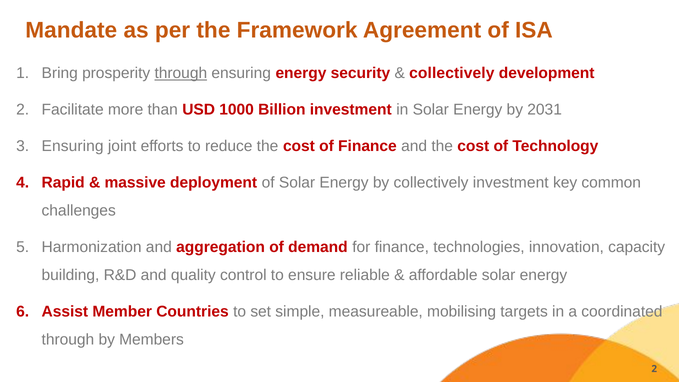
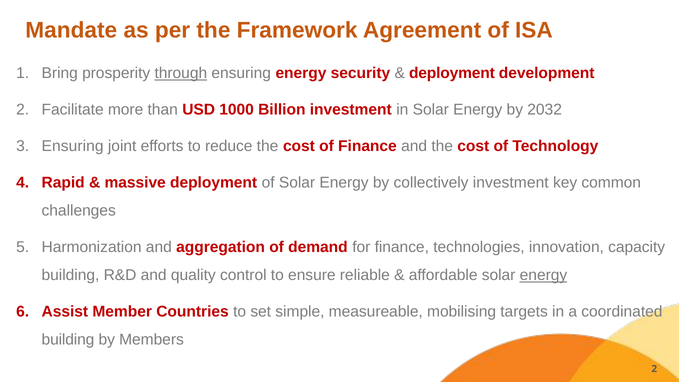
collectively: collectively -> deployment (452, 73)
2031: 2031 -> 2032 (545, 110)
energy underline: none -> present (543, 275)
through: through -> building (68, 340)
